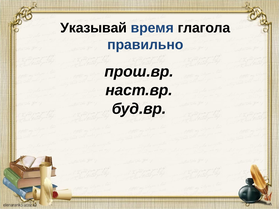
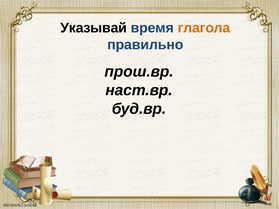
глагола colour: black -> orange (204, 28)
